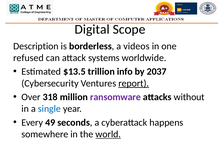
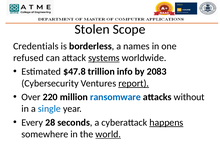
Digital: Digital -> Stolen (92, 29)
Description: Description -> Credentials (36, 46)
videos: videos -> names (136, 46)
systems underline: none -> present (104, 58)
$13.5: $13.5 -> $47.8 (74, 72)
2037: 2037 -> 2083 (157, 72)
318: 318 -> 220 (50, 97)
ransomware colour: purple -> blue (115, 97)
49: 49 -> 28 (50, 122)
happens underline: none -> present (166, 122)
